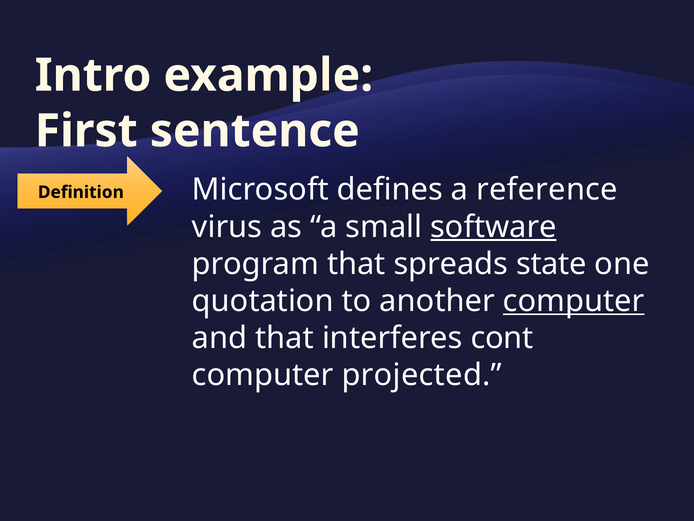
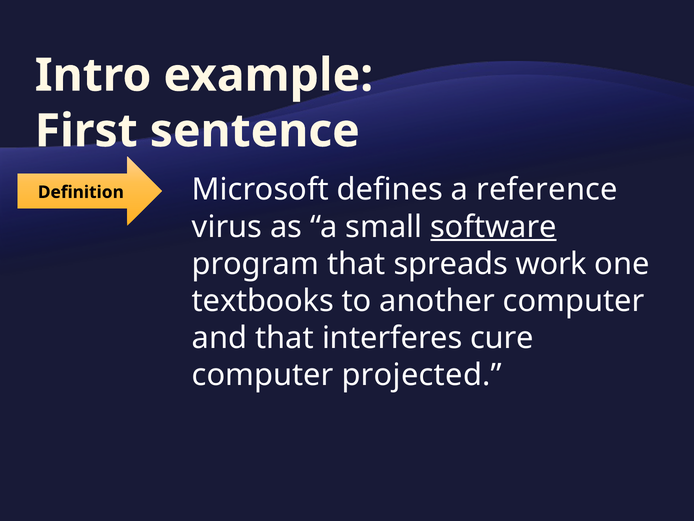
state: state -> work (551, 264)
quotation: quotation -> textbooks (263, 301)
computer underline: present -> none (574, 301)
cont: cont -> cure (502, 338)
